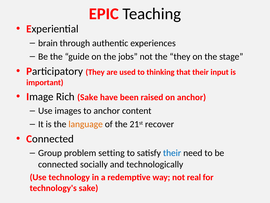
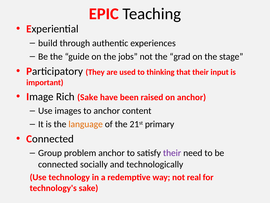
brain: brain -> build (48, 43)
the they: they -> grad (180, 56)
recover: recover -> primary (160, 124)
problem setting: setting -> anchor (112, 153)
their colour: blue -> purple (172, 153)
